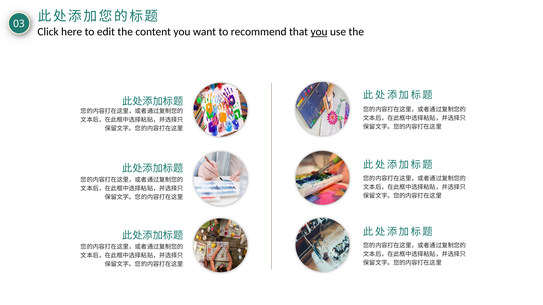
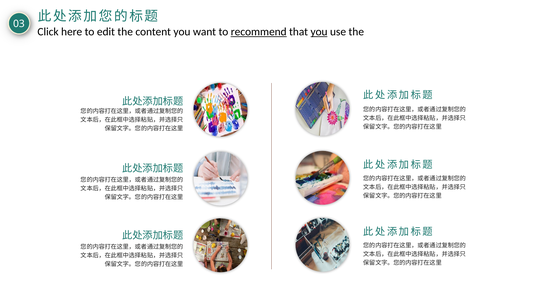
recommend underline: none -> present (259, 32)
